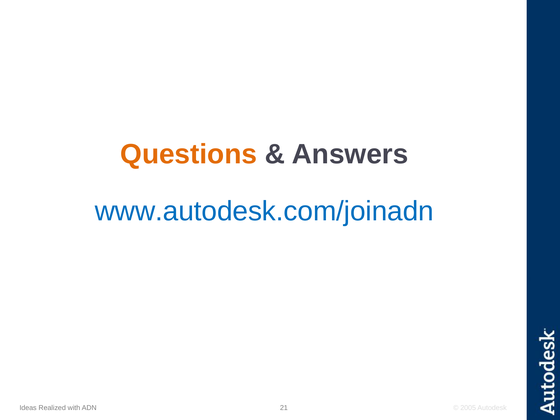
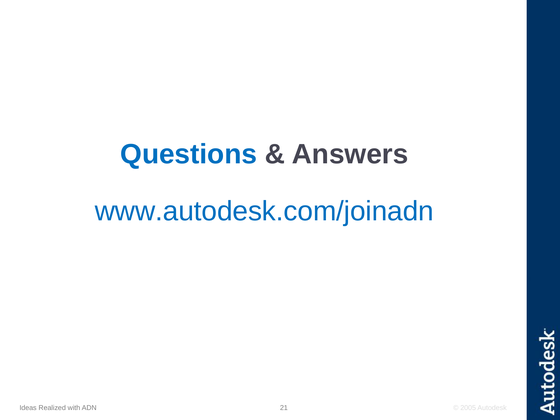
Questions colour: orange -> blue (189, 154)
